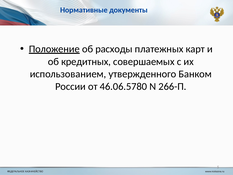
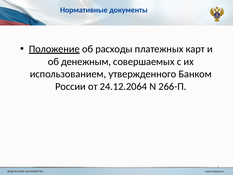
кредитных: кредитных -> денежным (86, 62)
46.06.5780: 46.06.5780 -> 24.12.2064 (123, 86)
